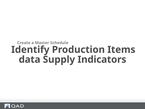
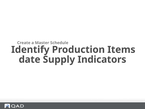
data: data -> date (30, 59)
